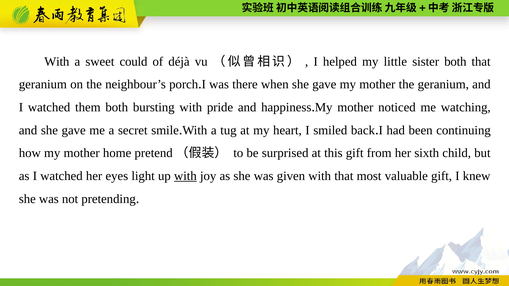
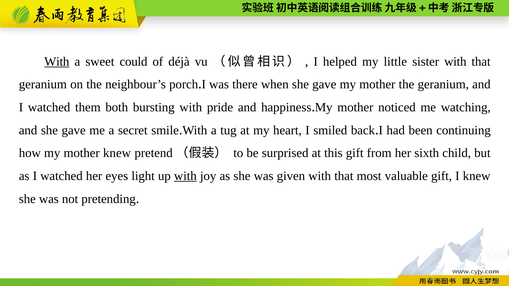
With underline: none -> present (57, 62)
sister both: both -> with (455, 62)
mother home: home -> knew (117, 153)
